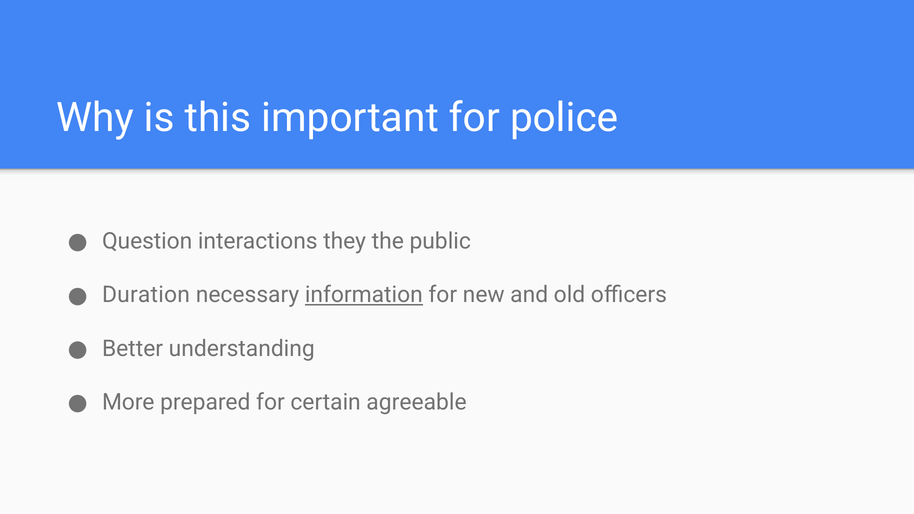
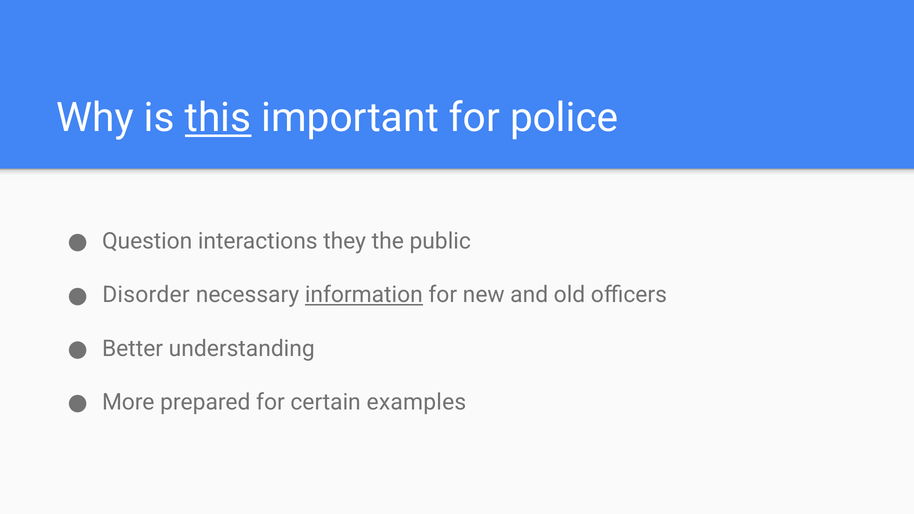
this underline: none -> present (218, 118)
Duration: Duration -> Disorder (146, 295)
agreeable: agreeable -> examples (416, 402)
